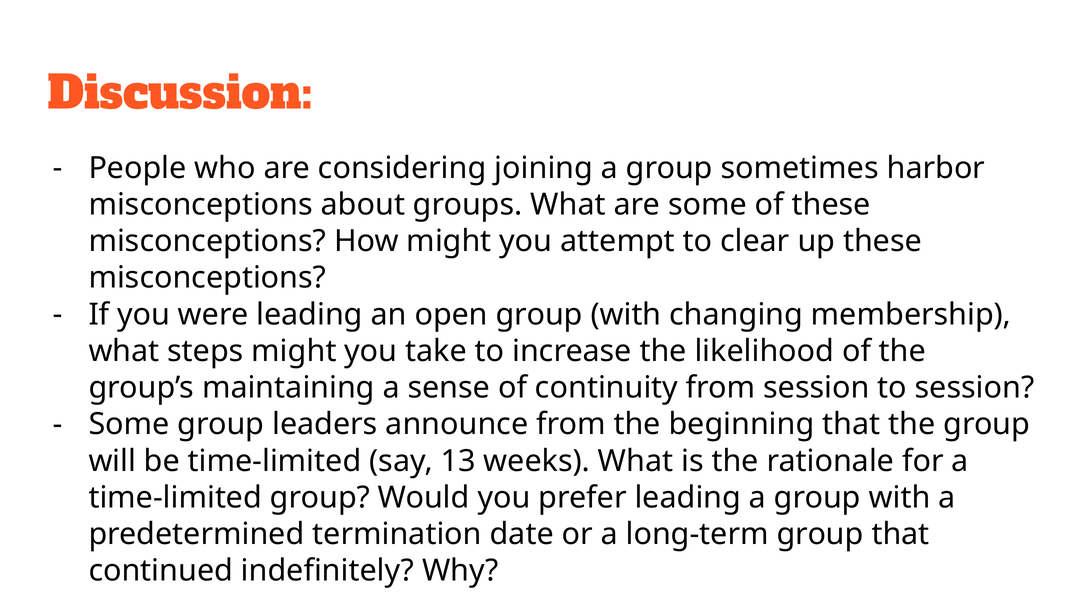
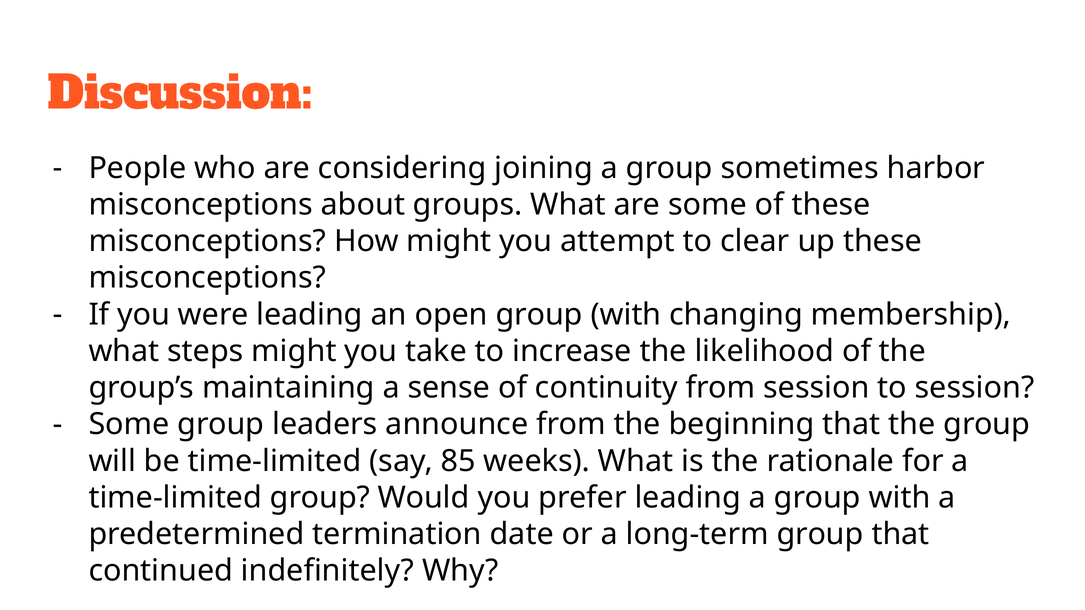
13: 13 -> 85 (458, 461)
